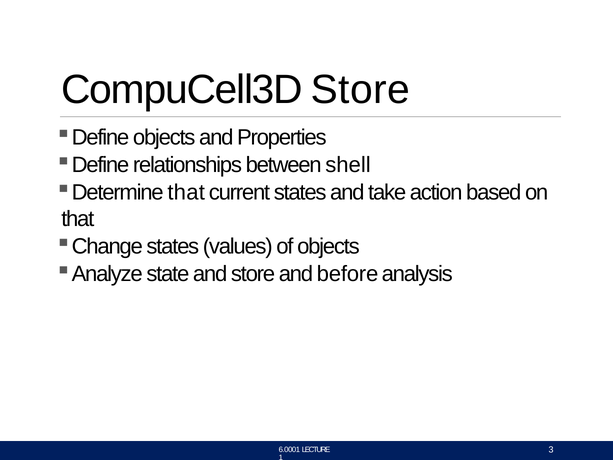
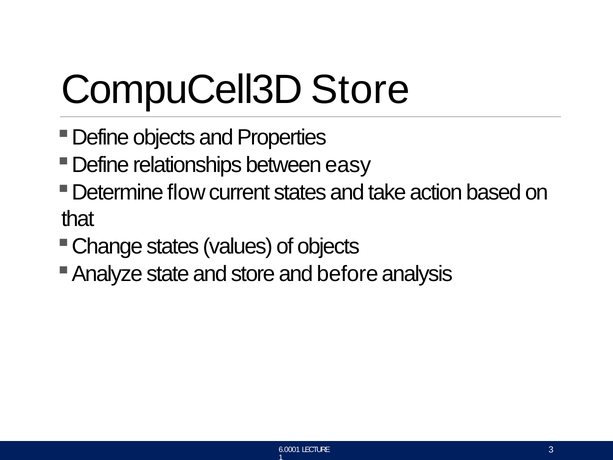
shell: shell -> easy (348, 165)
that: that -> flow (186, 192)
